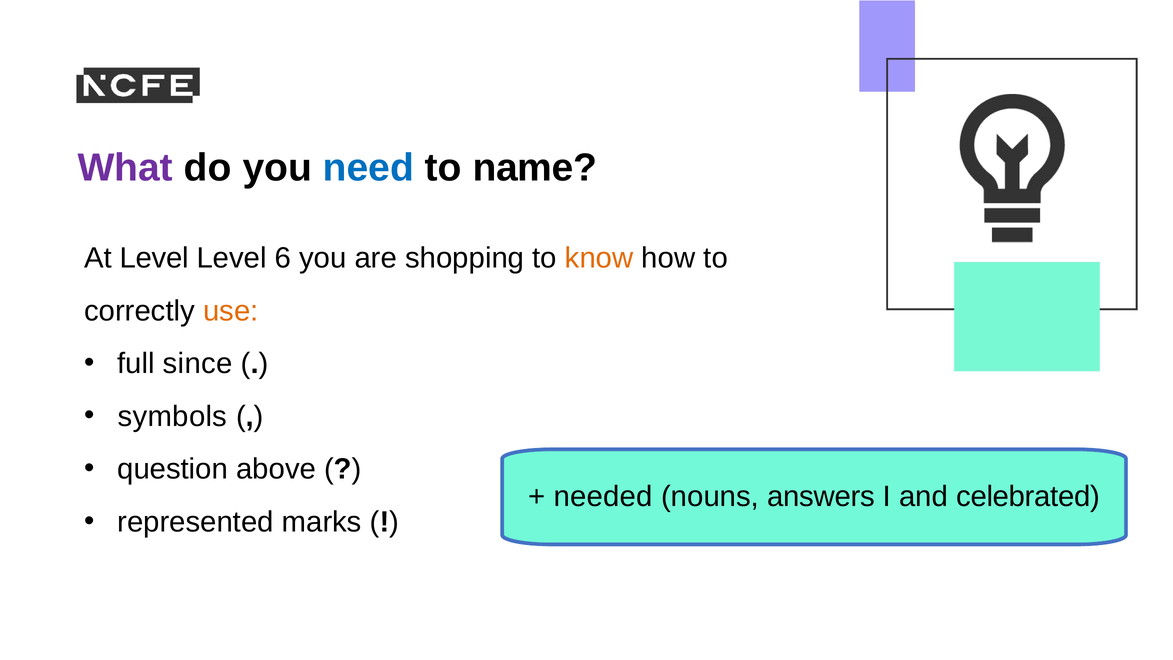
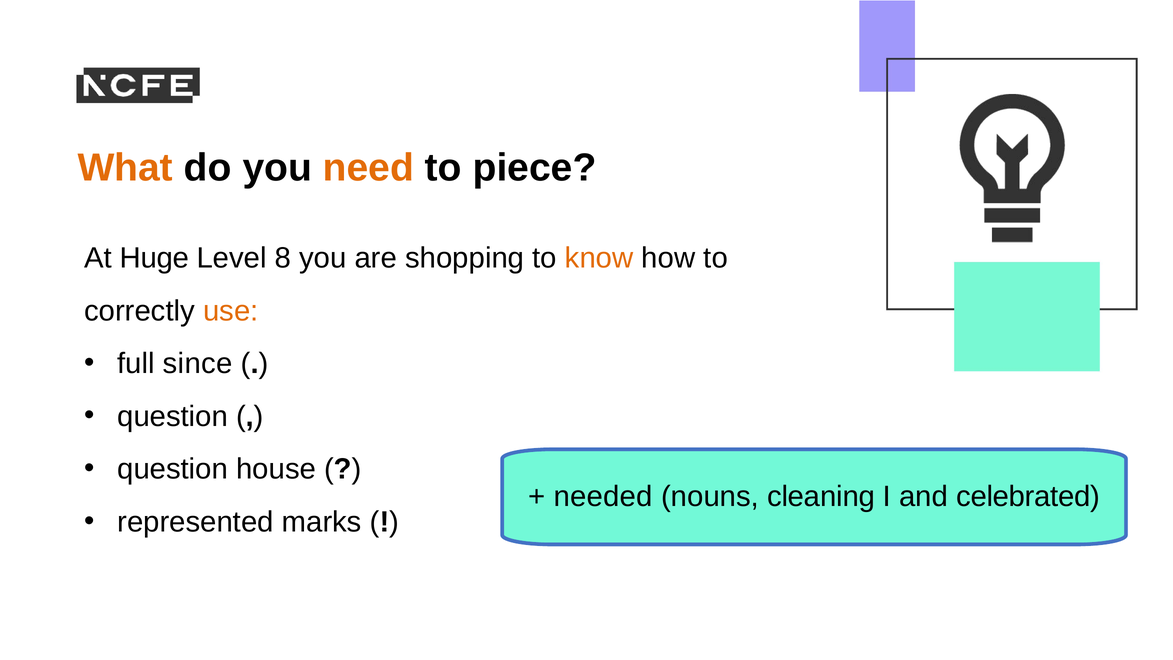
What colour: purple -> orange (125, 168)
need colour: blue -> orange (368, 168)
name: name -> piece (535, 168)
At Level: Level -> Huge (154, 258)
6: 6 -> 8 (283, 258)
symbols: symbols -> question (173, 416)
above: above -> house (276, 469)
answers: answers -> cleaning (821, 497)
